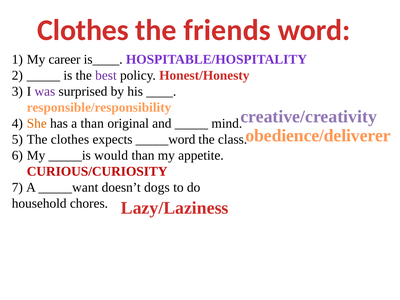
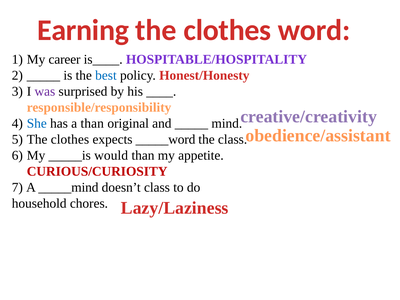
Clothes: Clothes -> Earning (83, 30)
friends: friends -> clothes (227, 30)
best colour: purple -> blue (106, 76)
She colour: orange -> blue (37, 124)
obedience/deliverer: obedience/deliverer -> obedience/assistant (318, 136)
_____want: _____want -> _____mind (68, 188)
doesn’t dogs: dogs -> class (157, 188)
